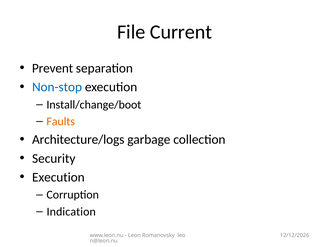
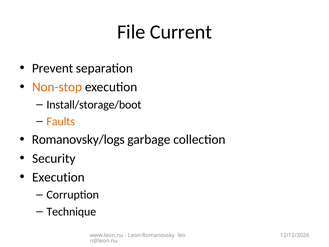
Non-stop colour: blue -> orange (57, 87)
Install/change/boot: Install/change/boot -> Install/storage/boot (94, 104)
Architecture/logs: Architecture/logs -> Romanovsky/logs (78, 139)
Indication: Indication -> Technique (71, 211)
